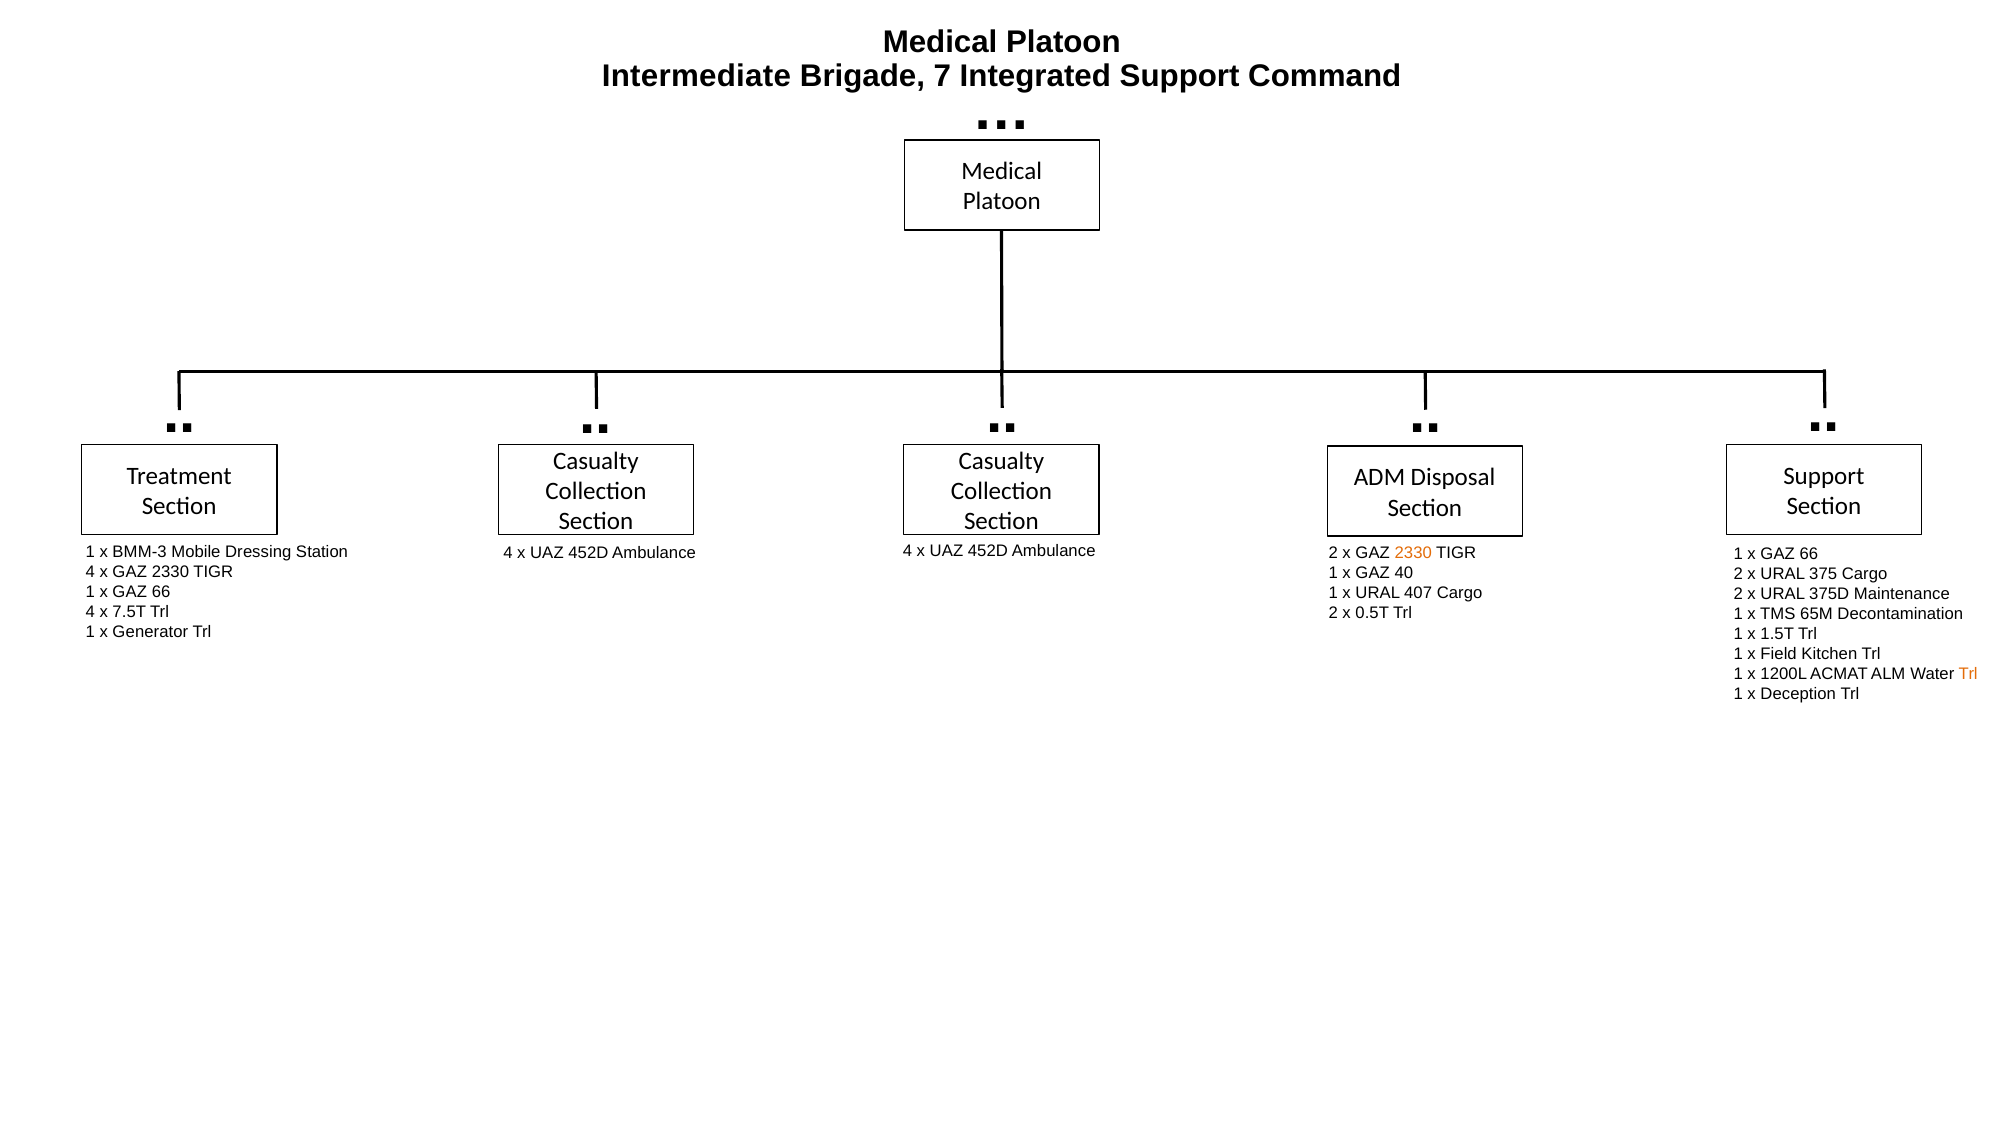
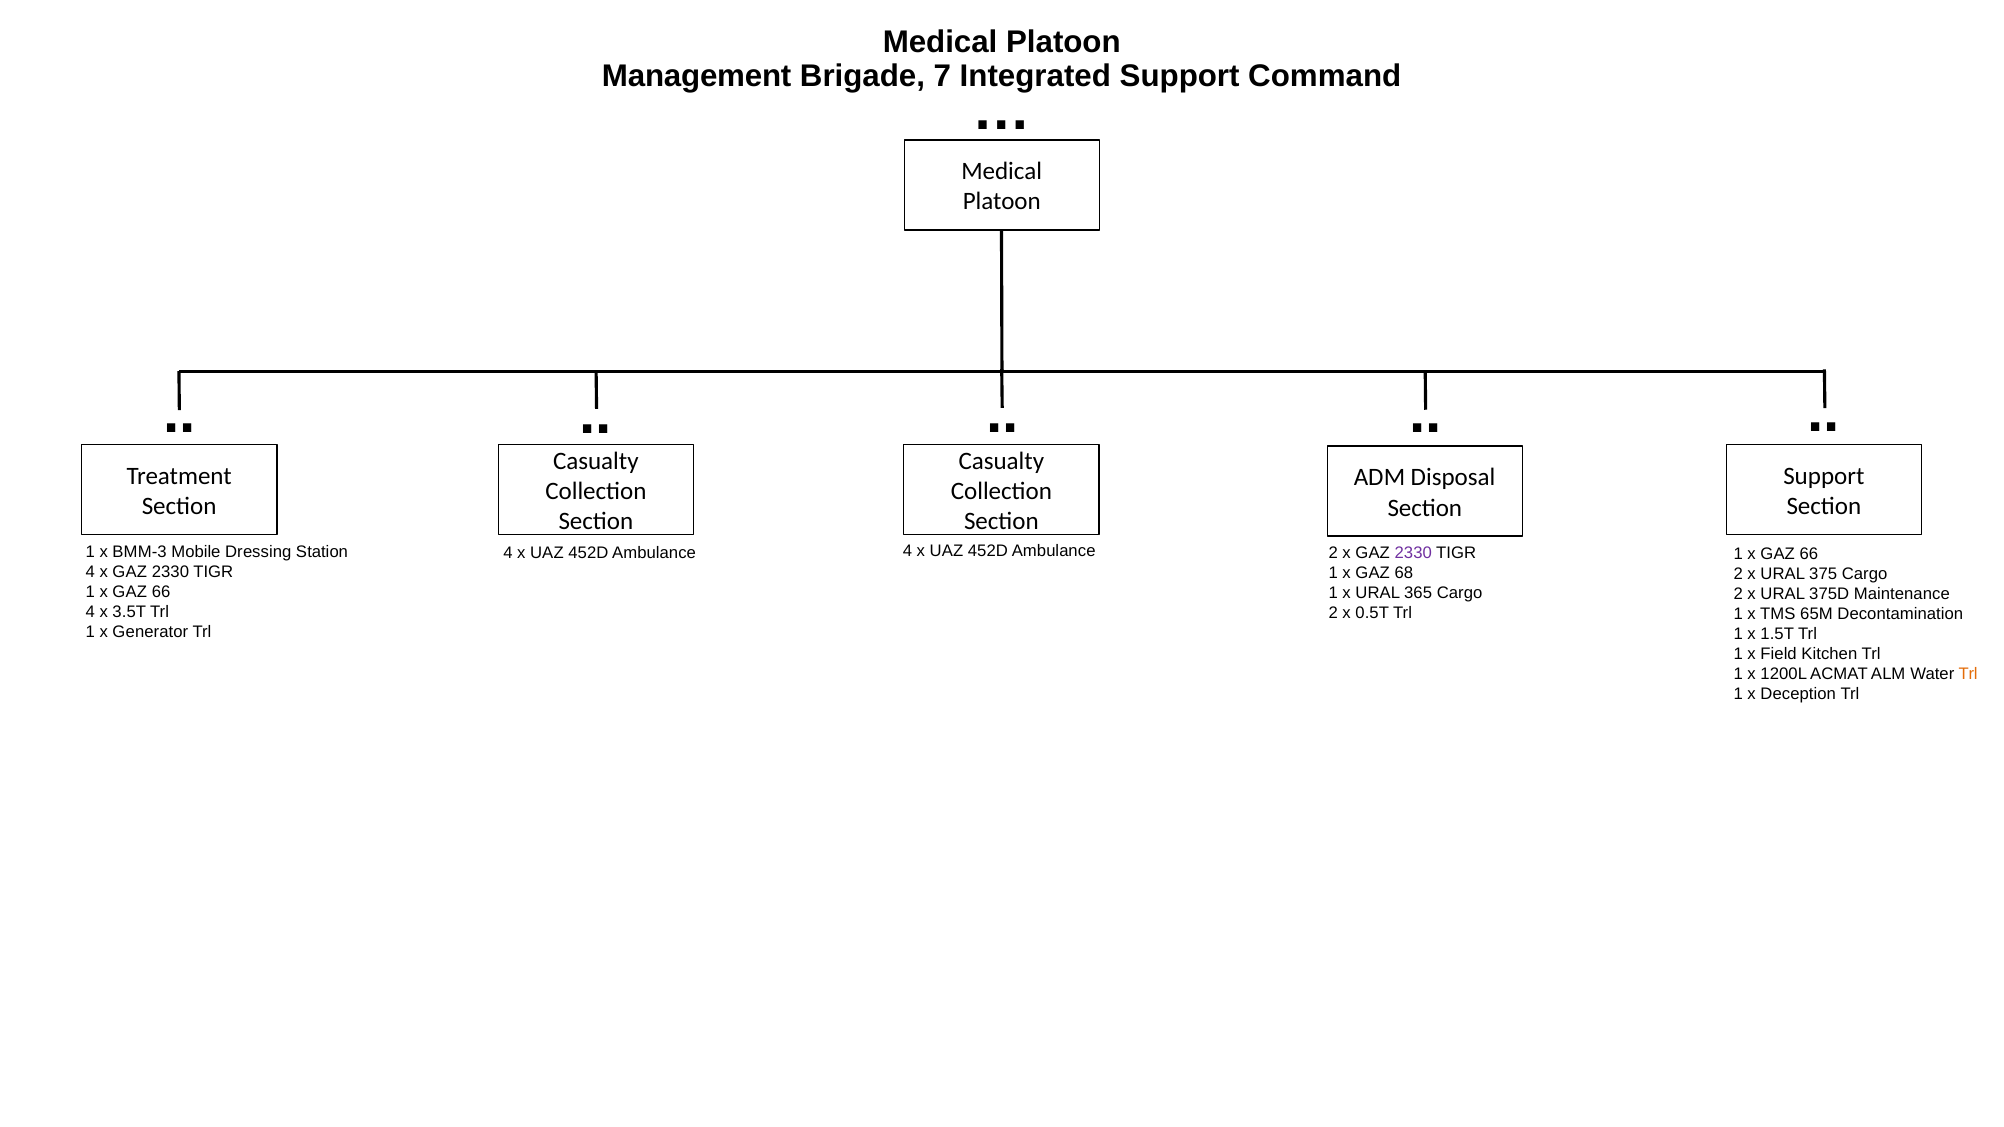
Intermediate: Intermediate -> Management (697, 76)
2330 colour: orange -> purple (1413, 553)
40: 40 -> 68 (1404, 573)
407: 407 -> 365 (1418, 593)
7.5T: 7.5T -> 3.5T (129, 612)
